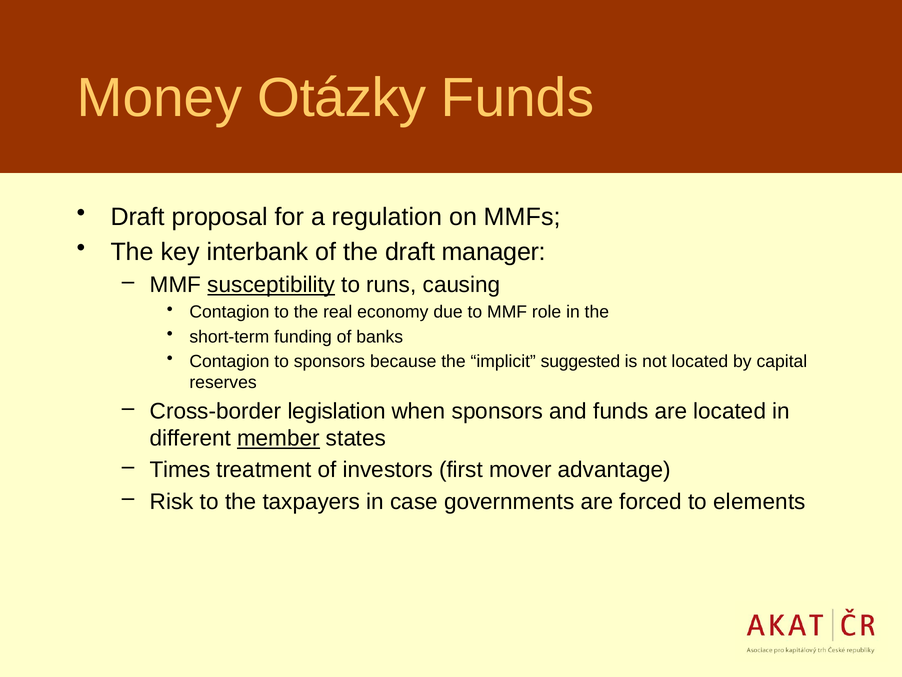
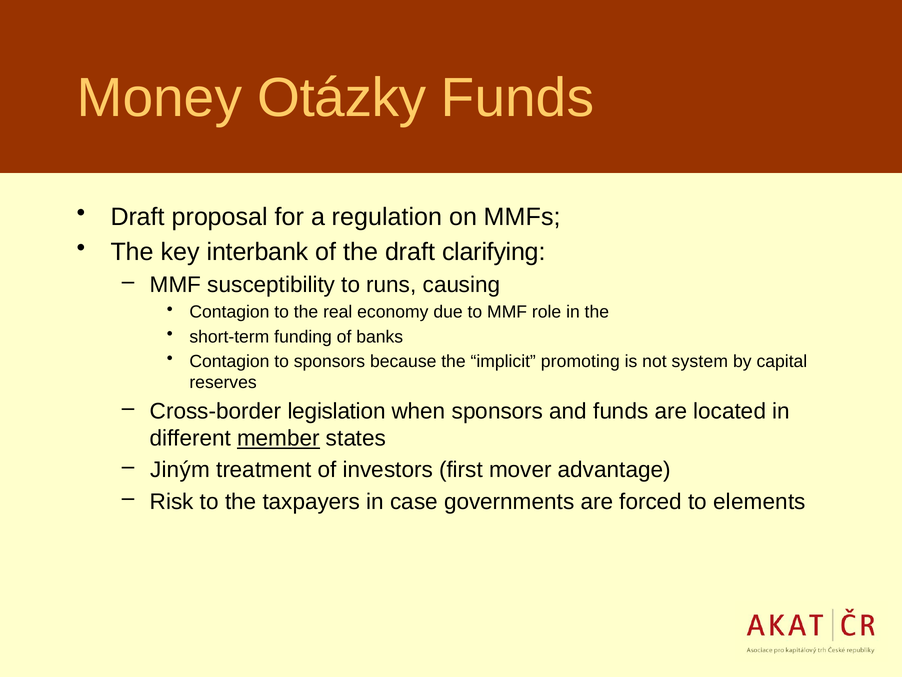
manager: manager -> clarifying (494, 252)
susceptibility underline: present -> none (271, 285)
suggested: suggested -> promoting (580, 361)
not located: located -> system (700, 361)
Times: Times -> Jiným (180, 470)
